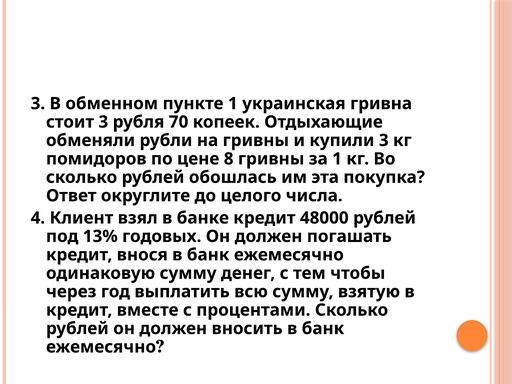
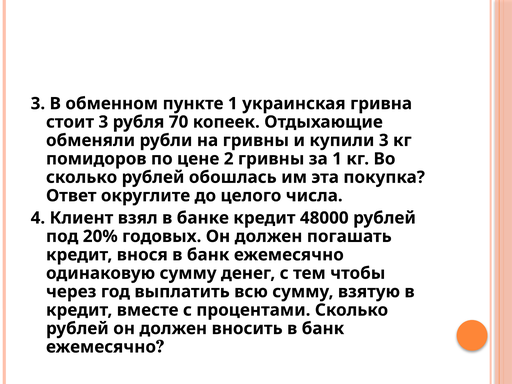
8: 8 -> 2 (229, 159)
13%: 13% -> 20% (100, 236)
